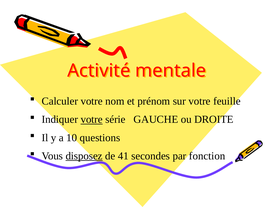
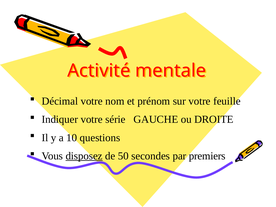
Calculer: Calculer -> Décimal (60, 101)
votre underline: present -> none (92, 119)
41: 41 -> 50 (123, 156)
fonction: fonction -> premiers (207, 156)
